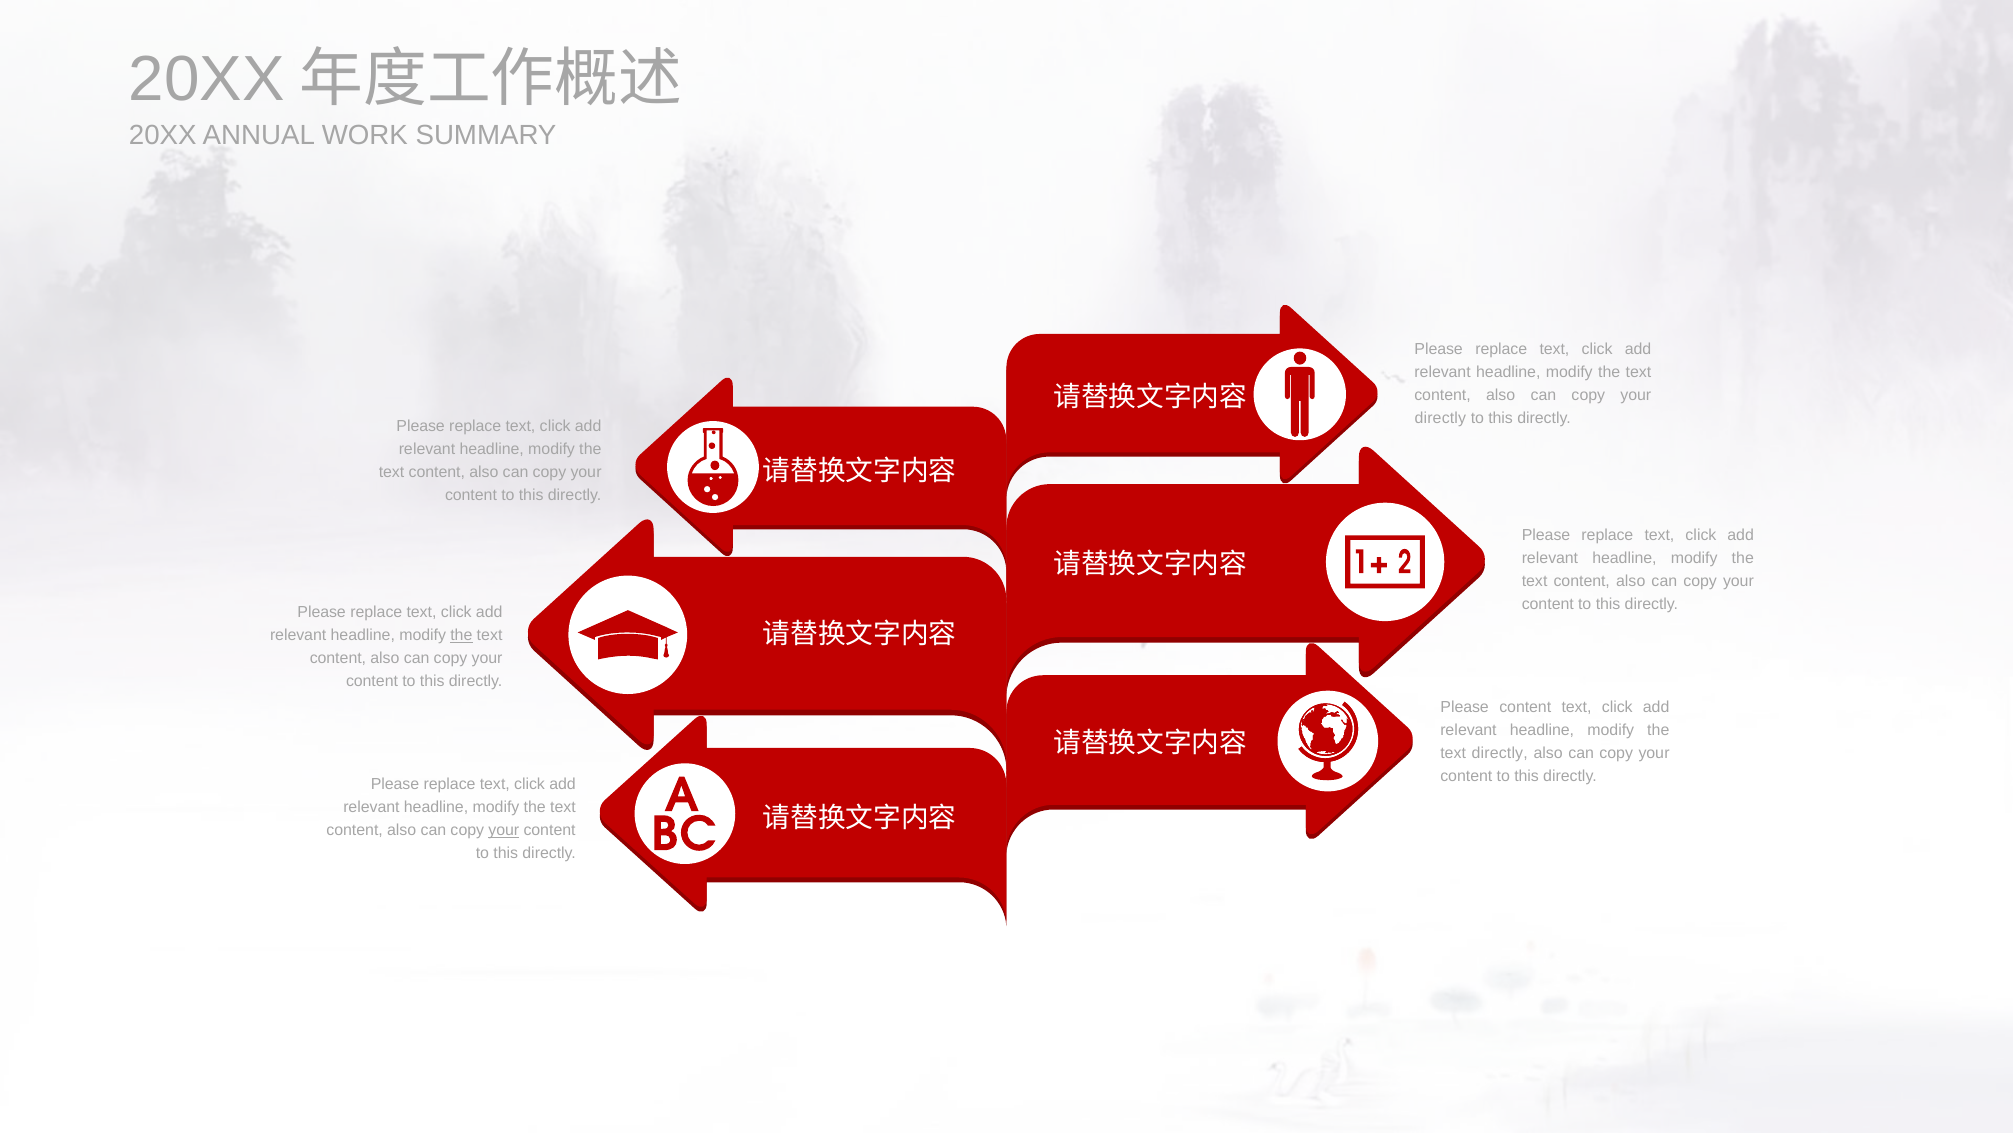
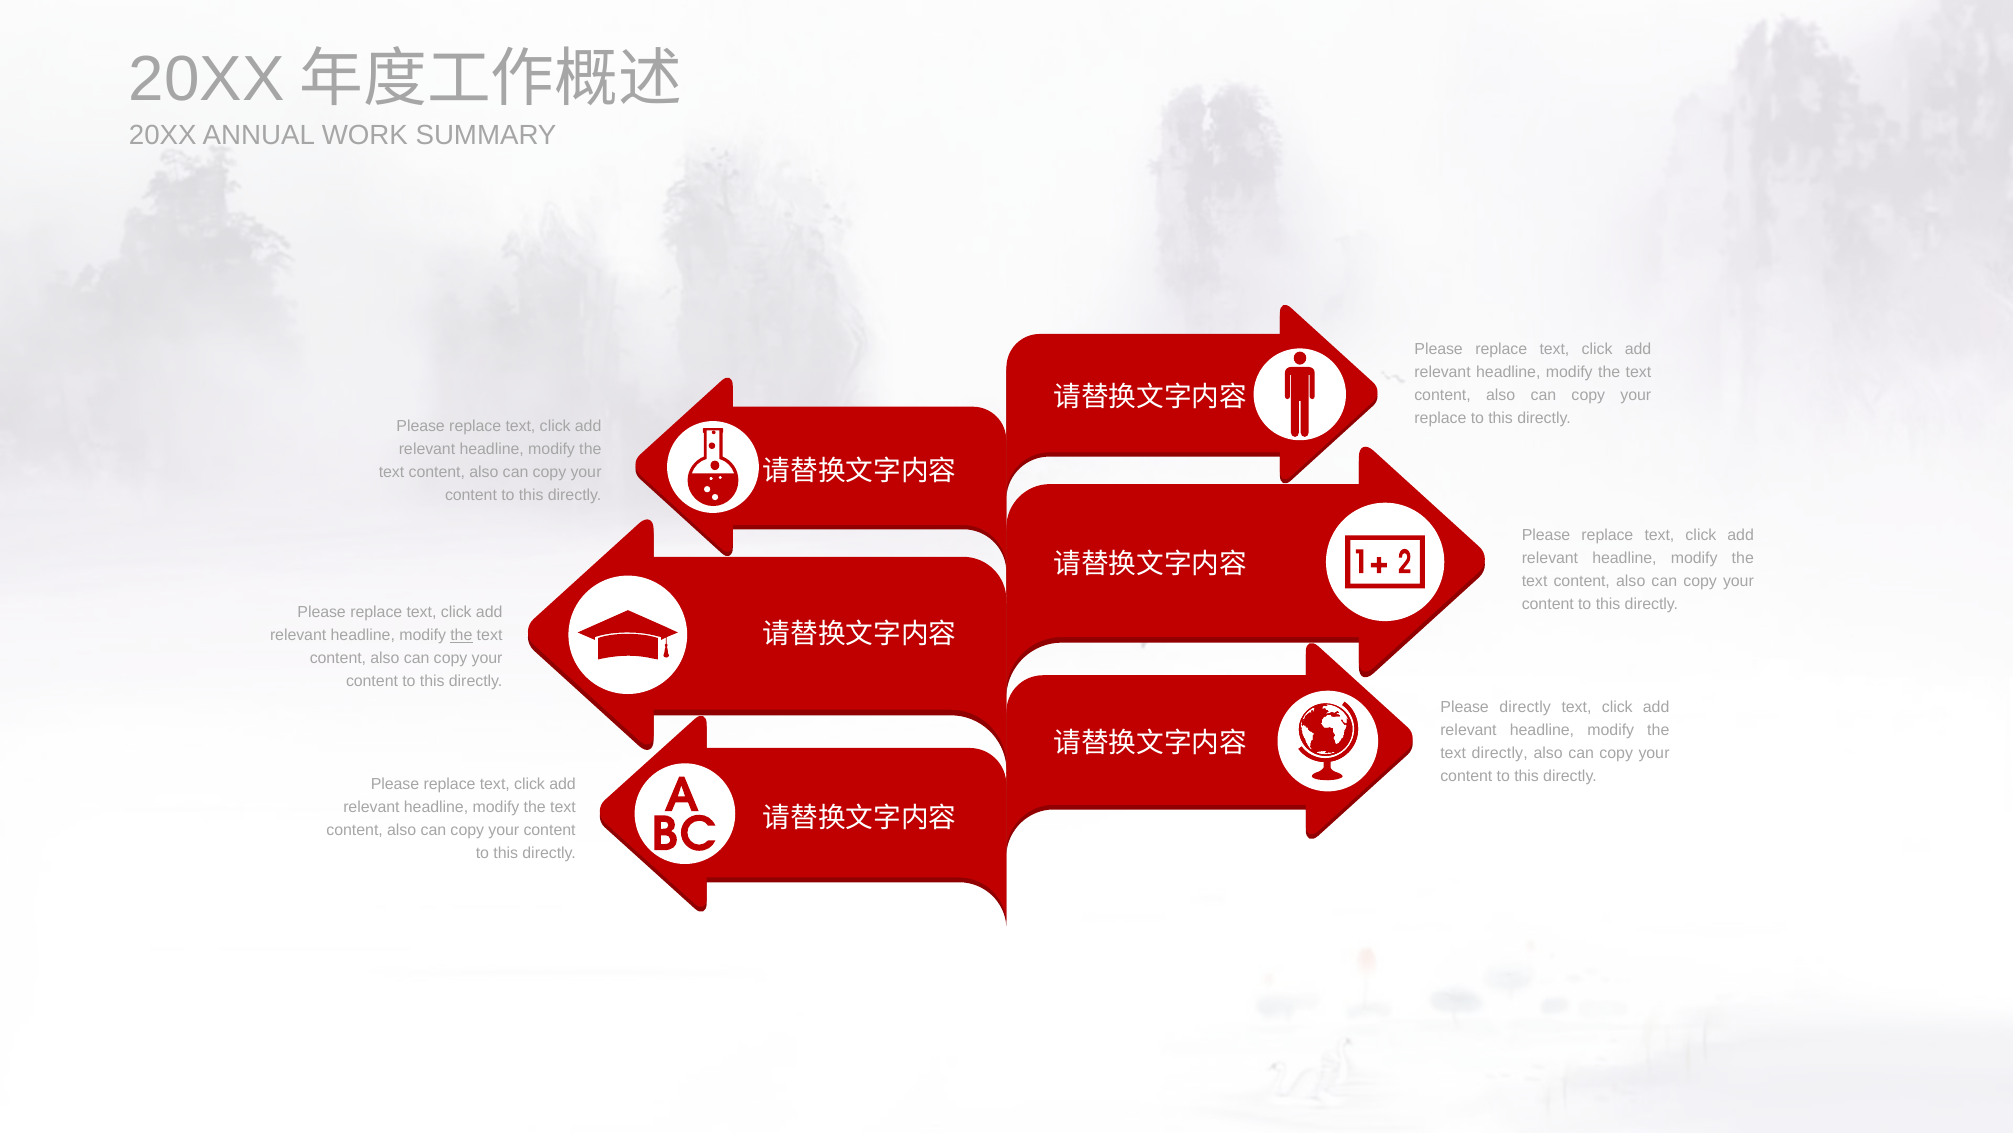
directly: directly -> replace (1440, 418)
Please content: content -> directly (1525, 707)
your underline: present -> none (504, 830)
